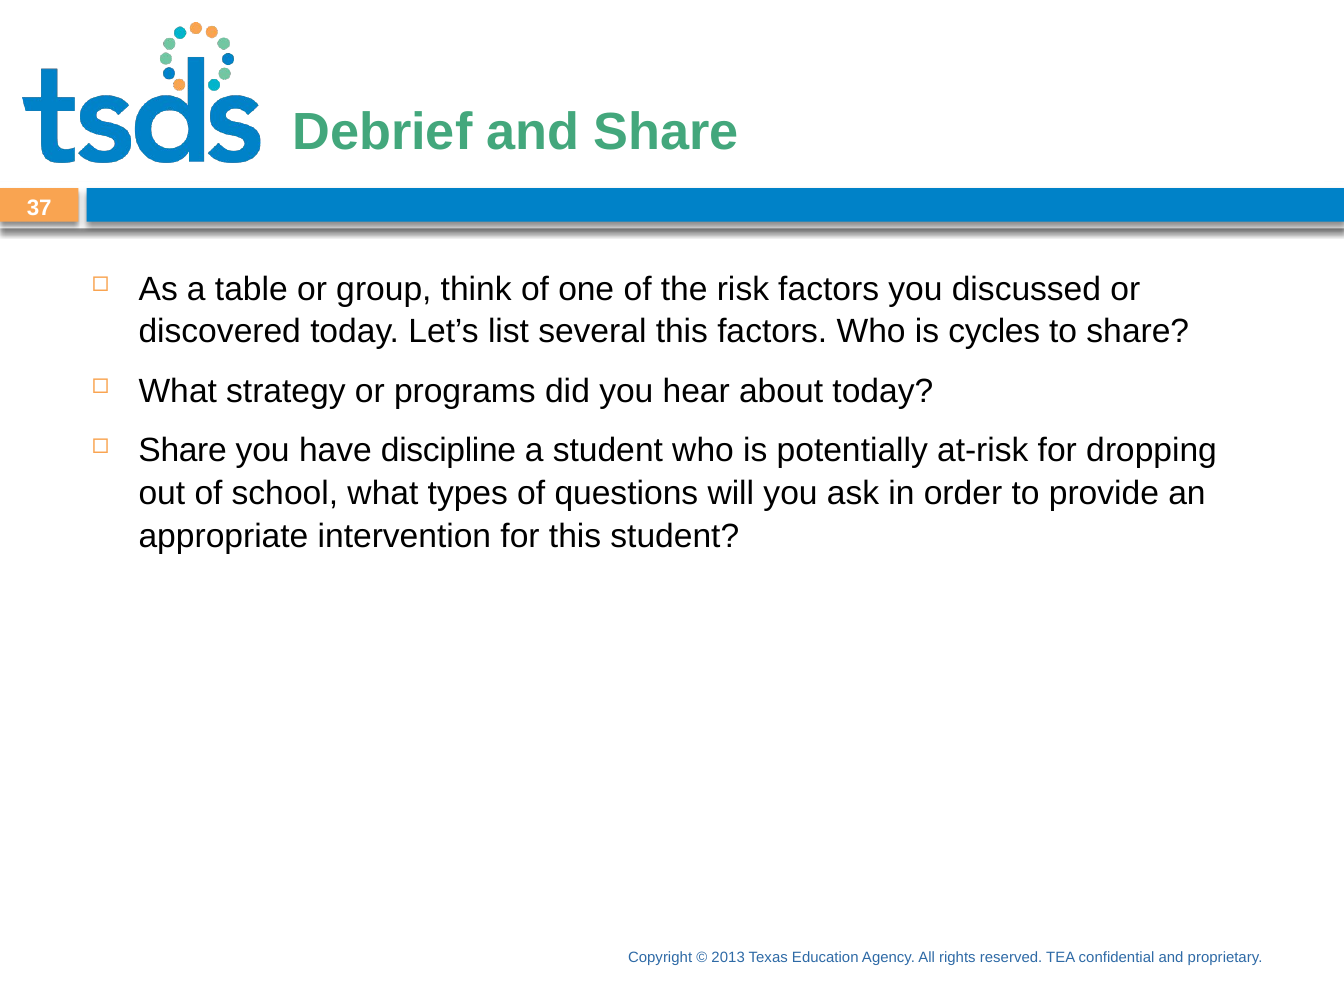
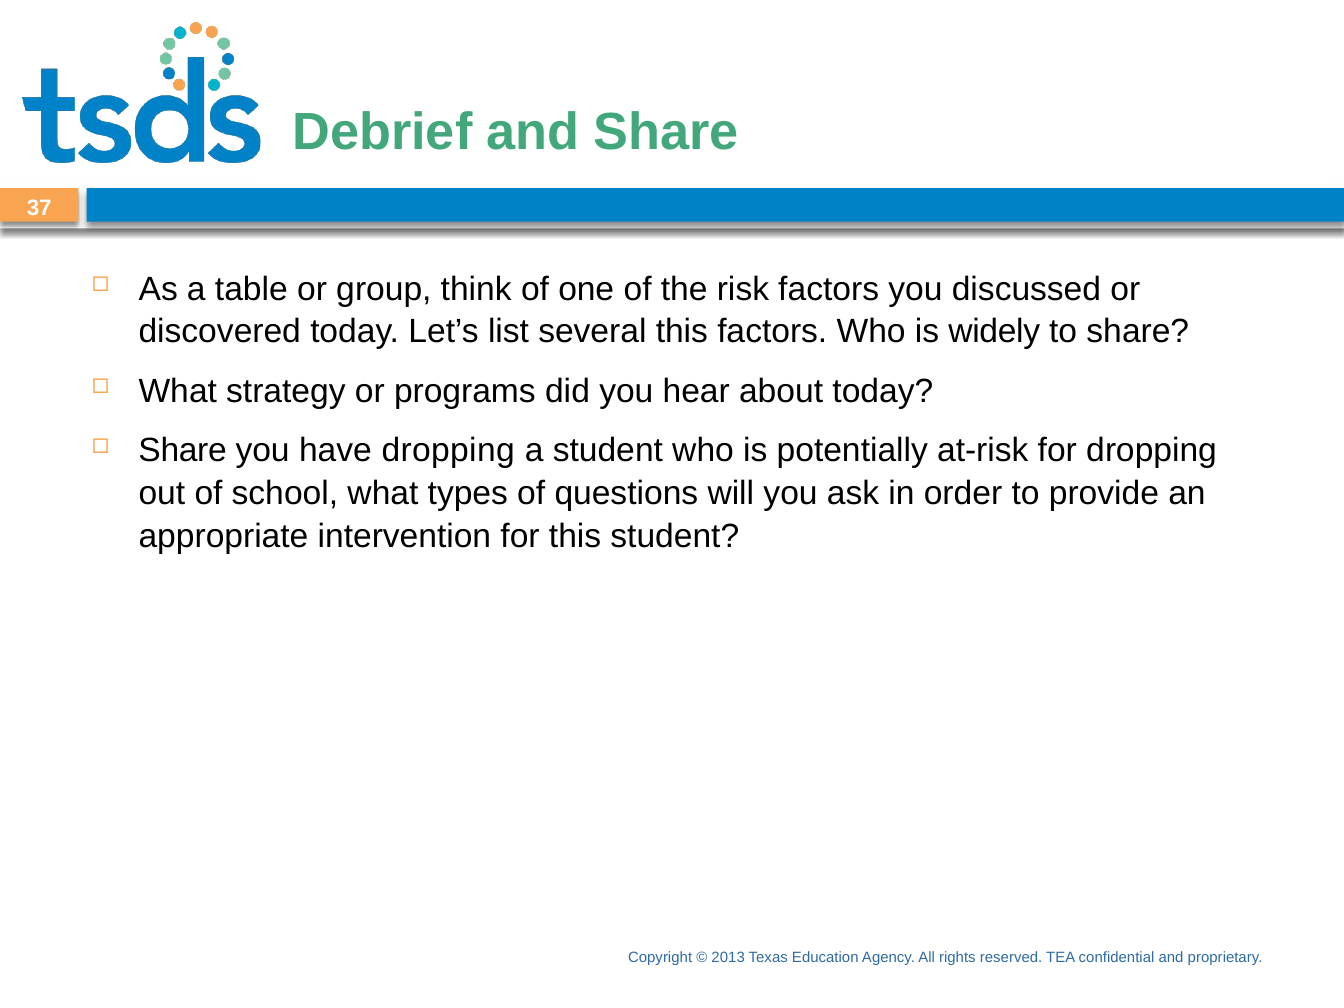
cycles: cycles -> widely (994, 332)
have discipline: discipline -> dropping (448, 451)
